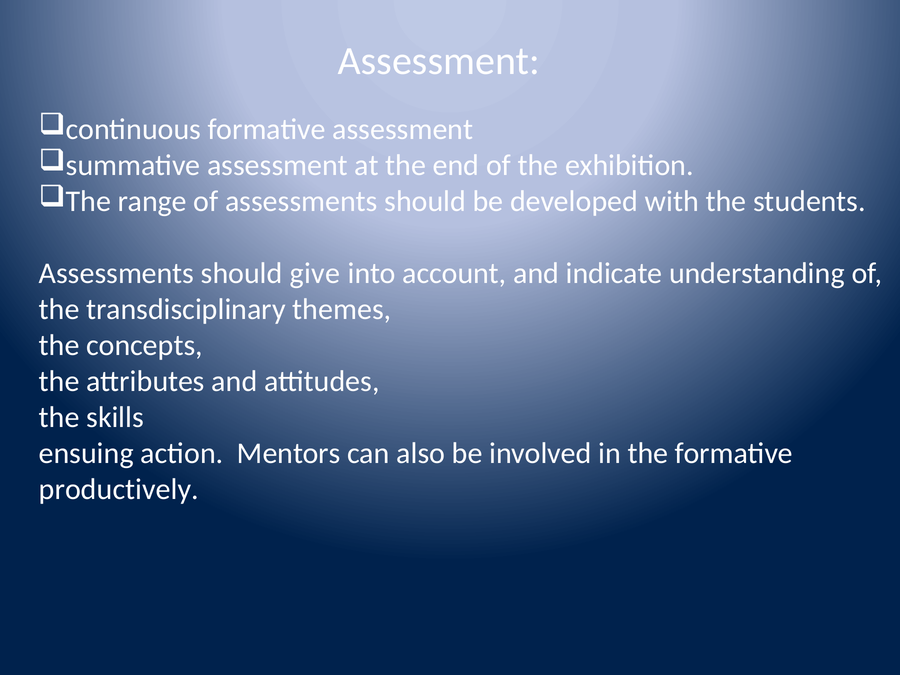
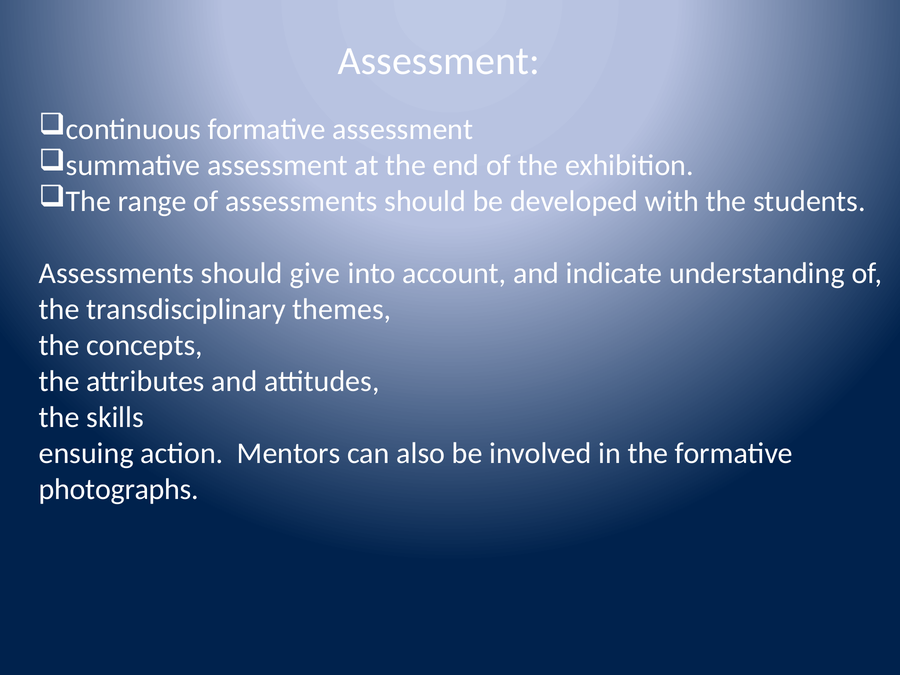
productively: productively -> photographs (119, 489)
